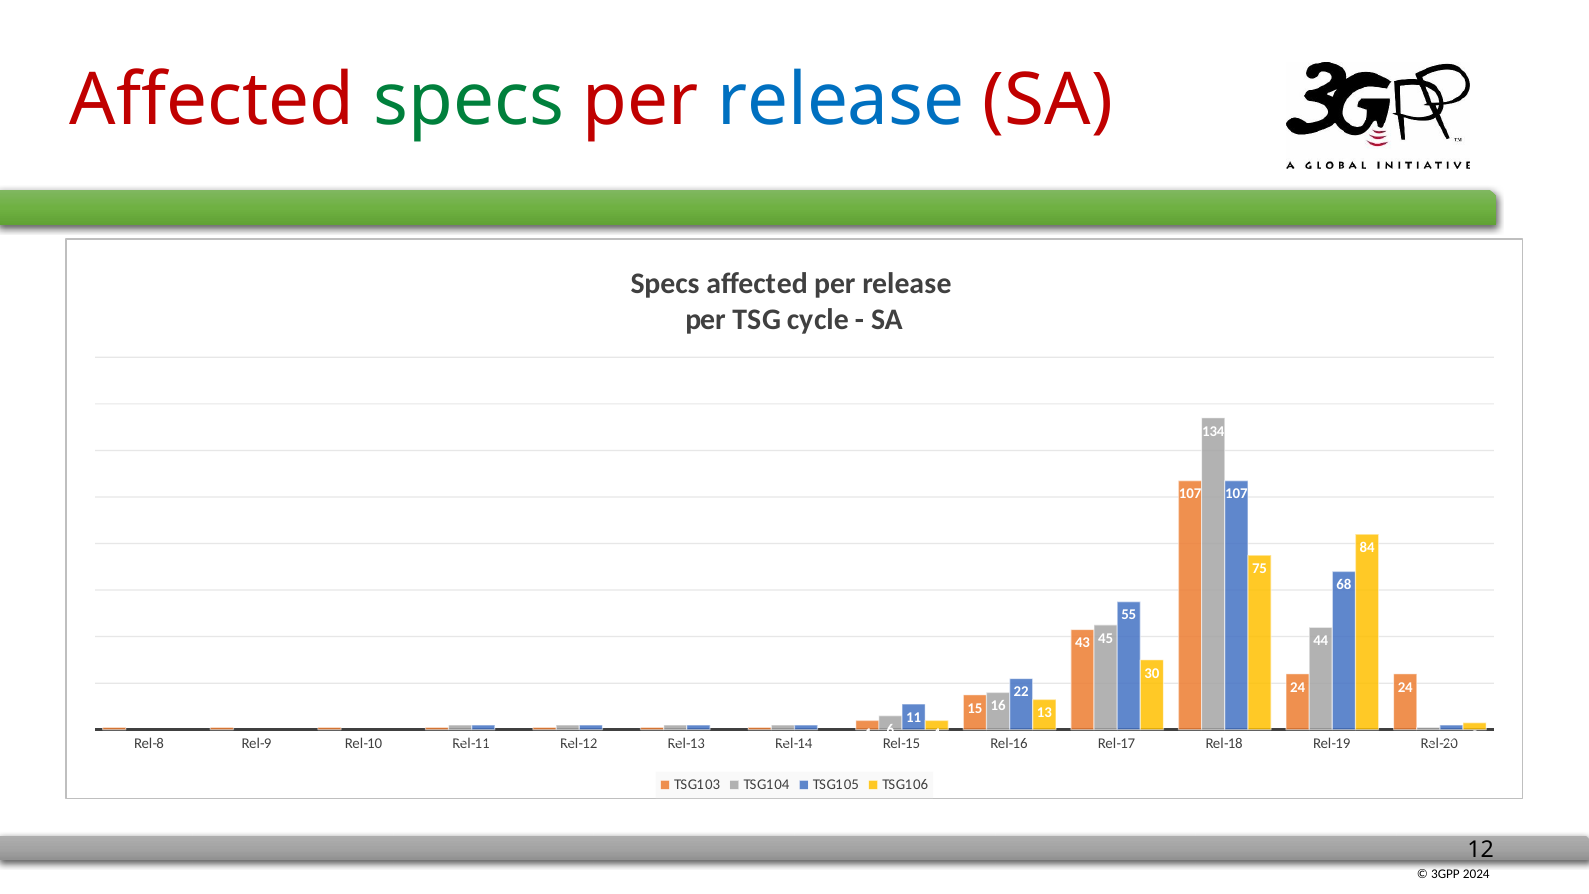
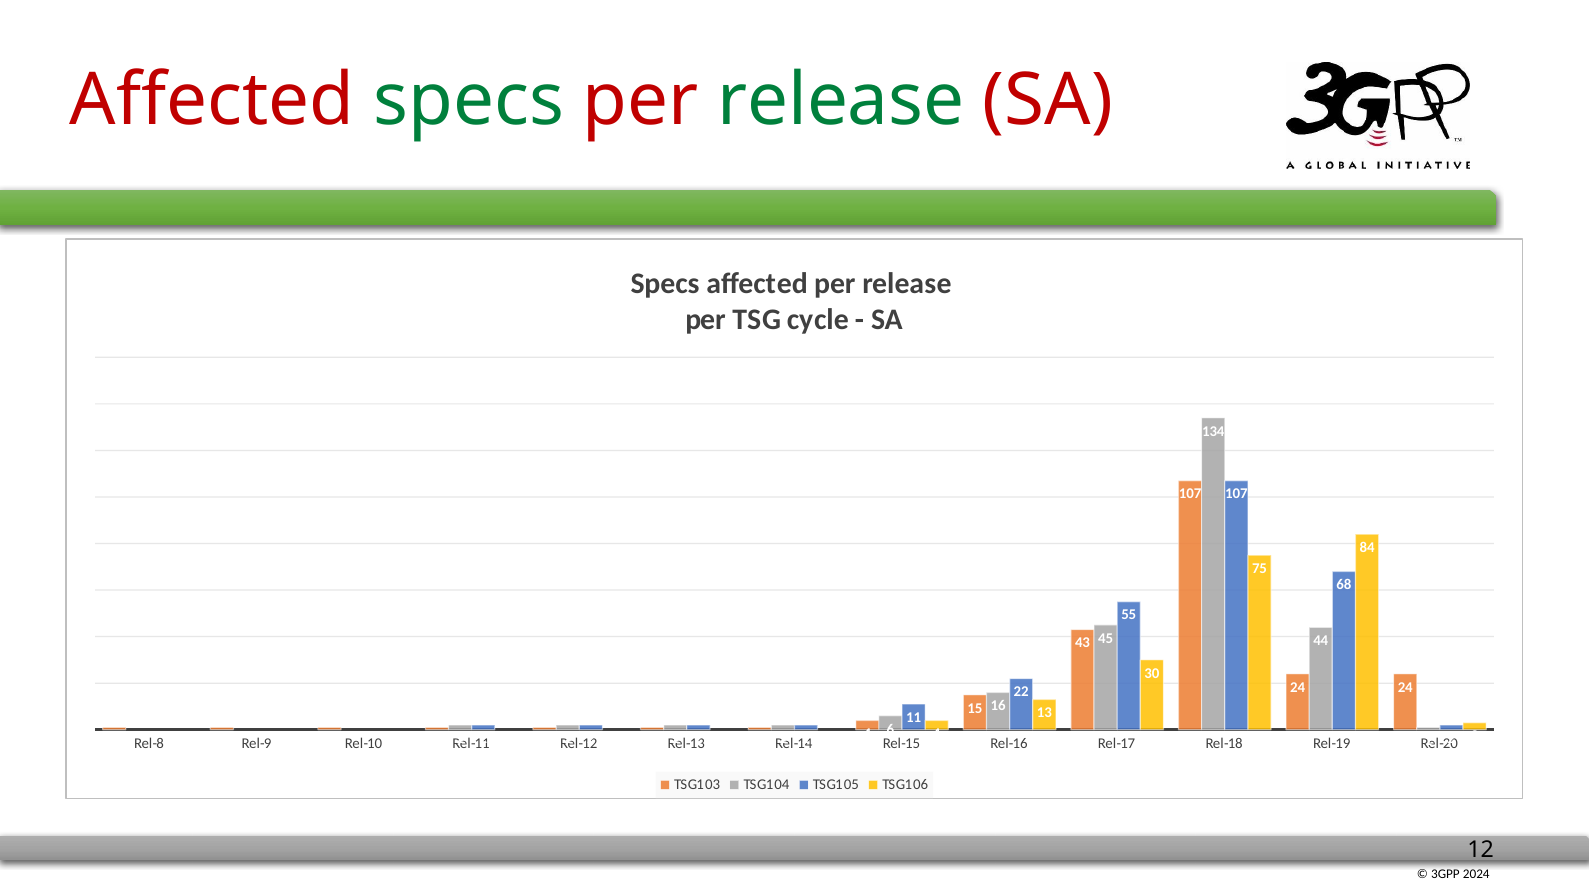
release colour: blue -> green (841, 101)
